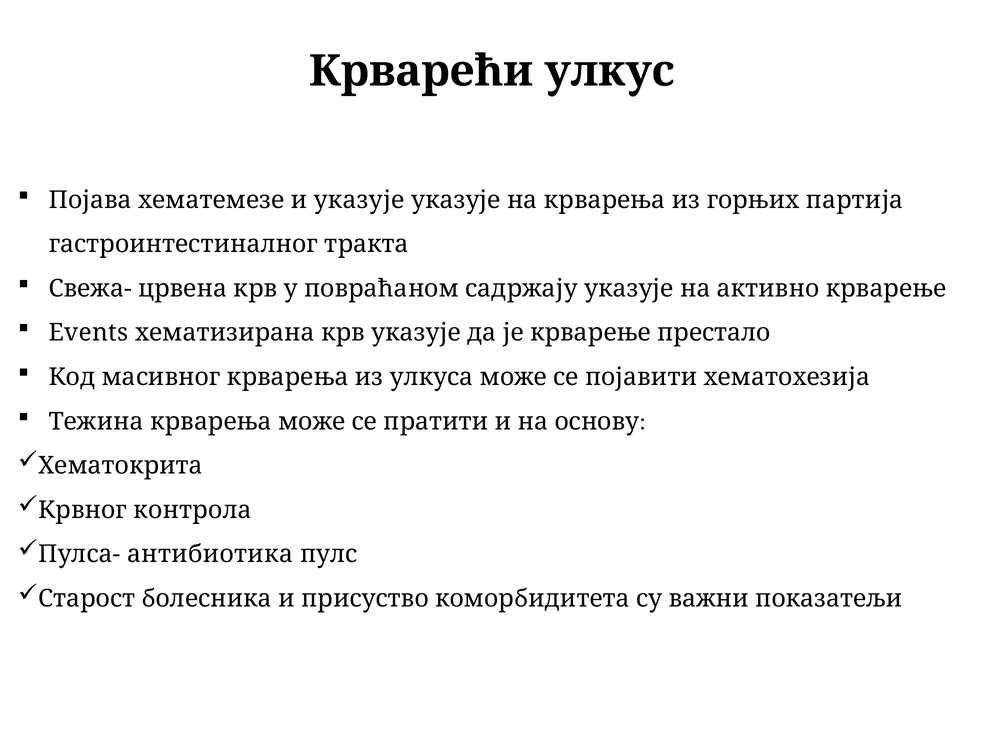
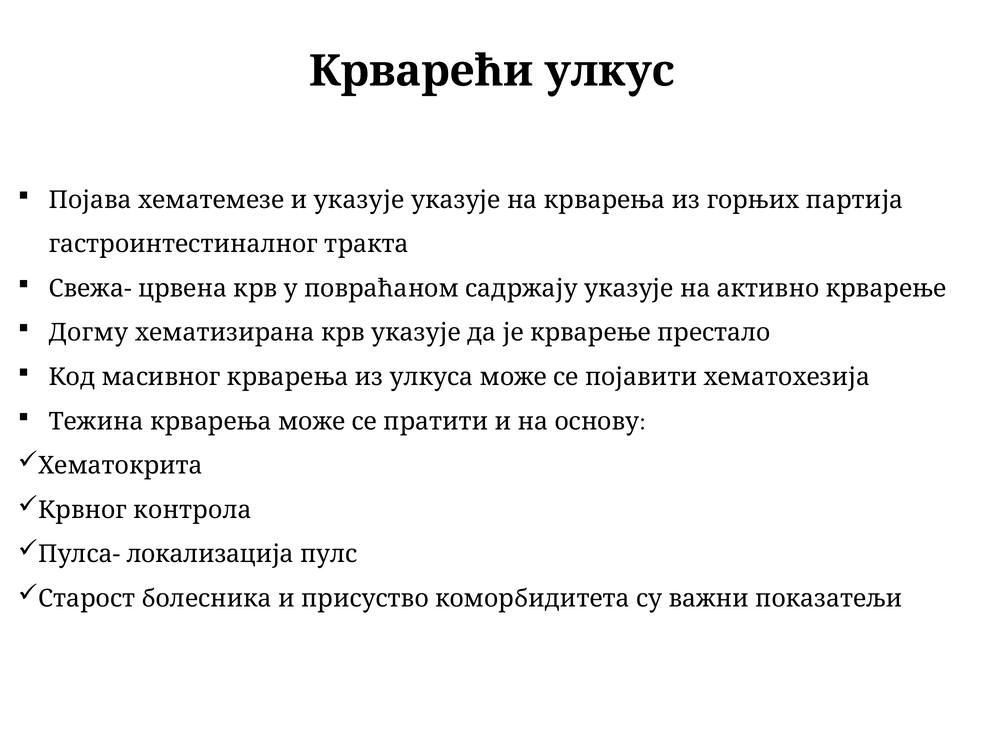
Events: Events -> Догму (89, 333)
антибиотика: антибиотика -> локализација (210, 554)
